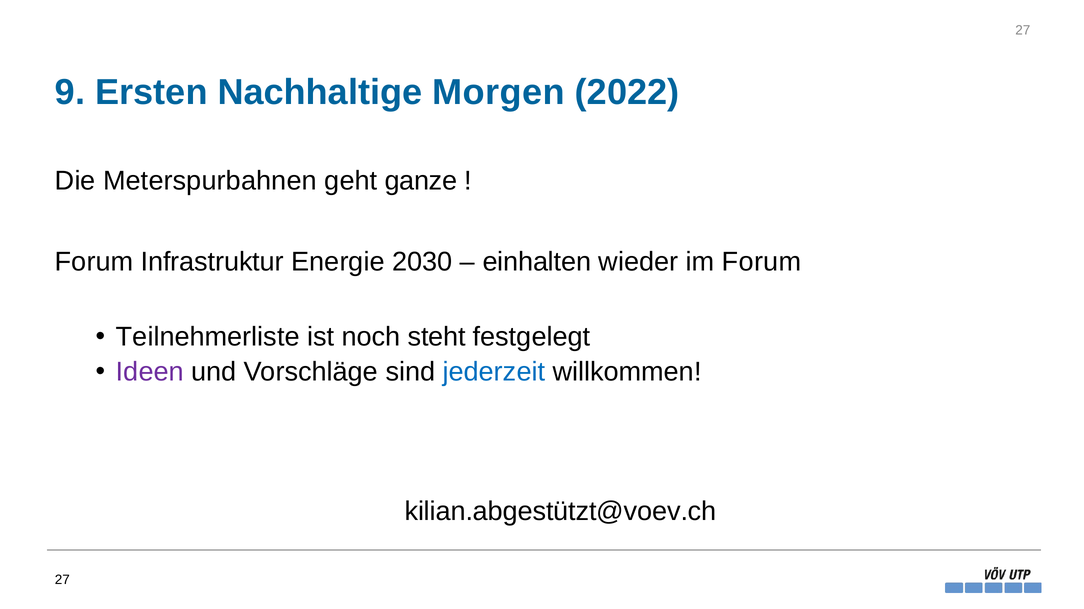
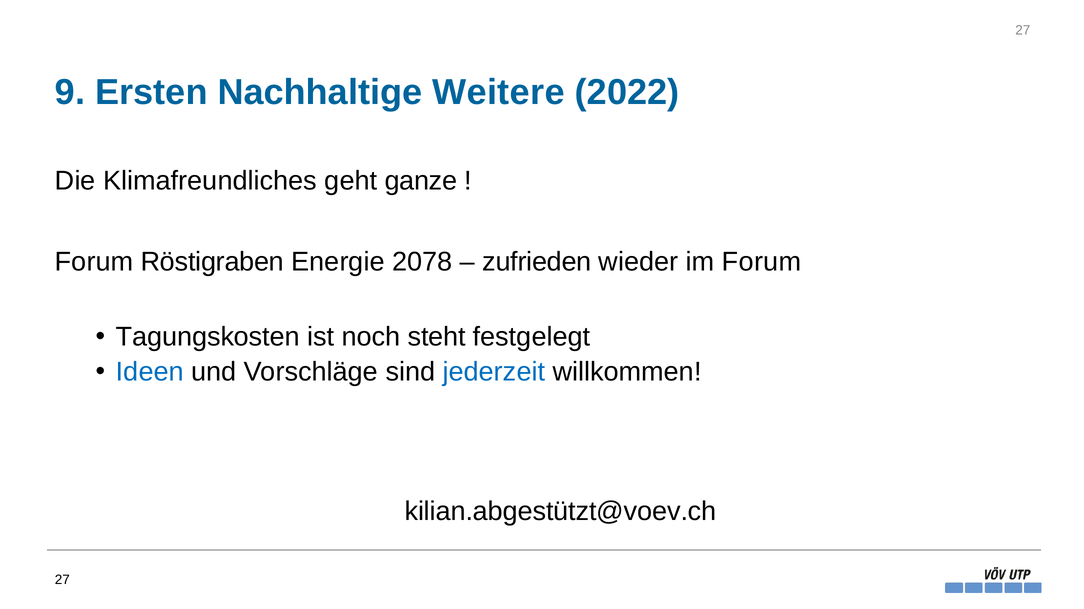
Morgen: Morgen -> Weitere (499, 92)
Meterspurbahnen: Meterspurbahnen -> Klimafreundliches (210, 181)
Infrastruktur: Infrastruktur -> Röstigraben (212, 262)
2030: 2030 -> 2078 (422, 262)
einhalten: einhalten -> zufrieden (537, 262)
Teilnehmerliste: Teilnehmerliste -> Tagungskosten (208, 337)
Ideen colour: purple -> blue (150, 372)
